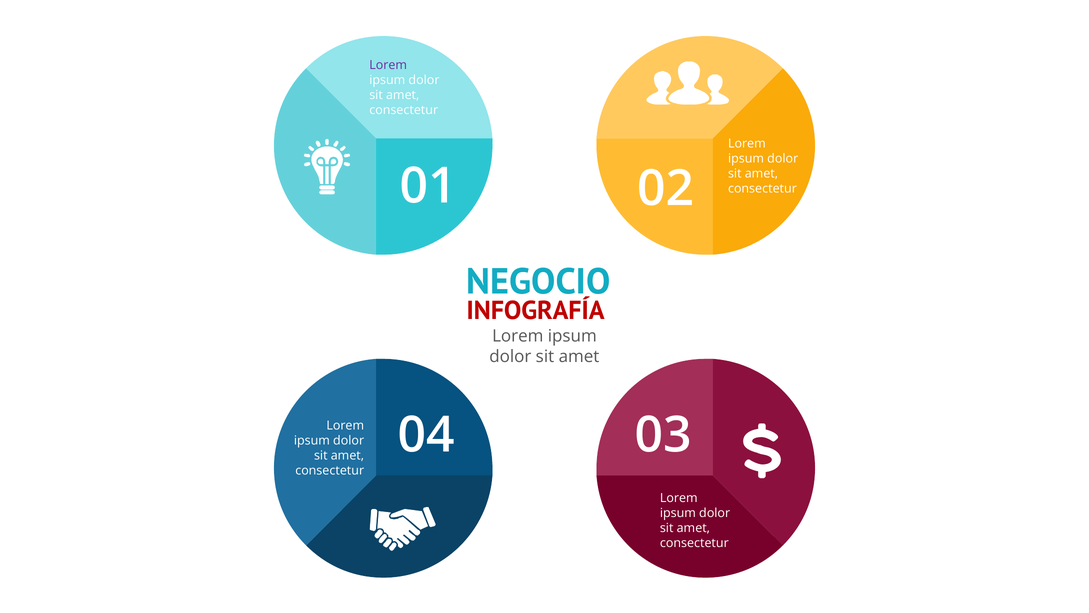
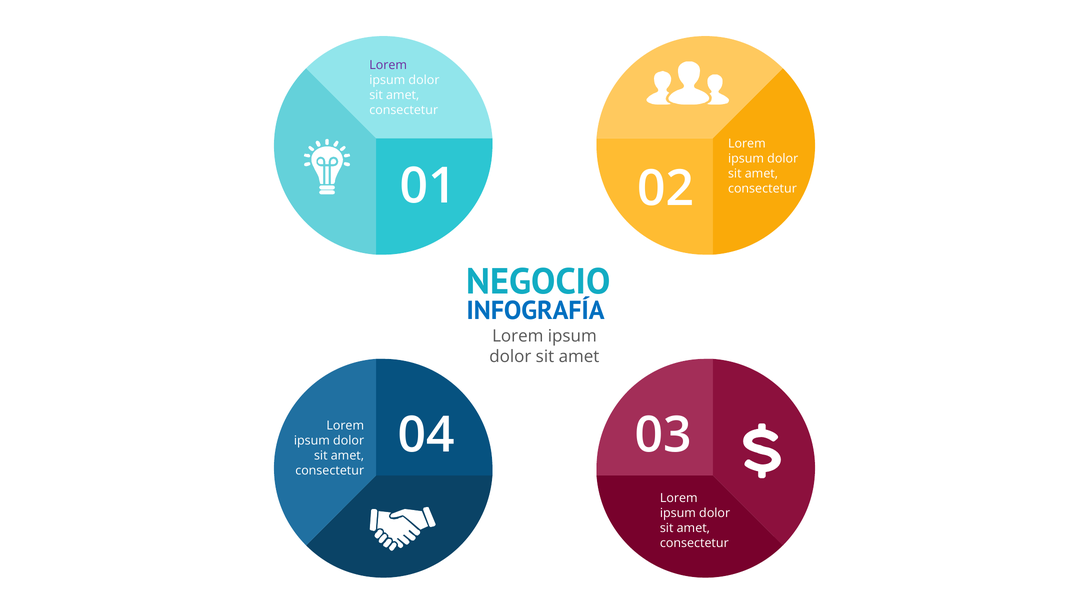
INFOGRAFÍA colour: red -> blue (536, 311)
